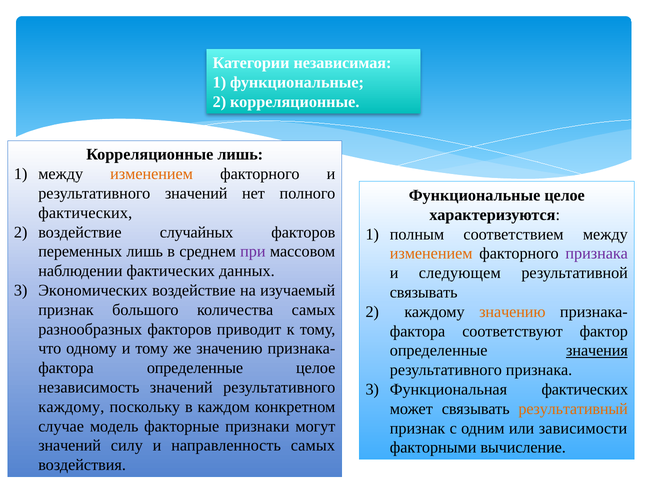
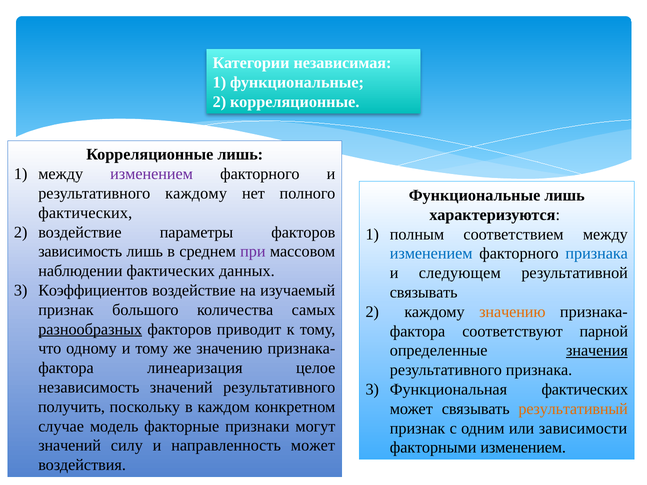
изменением colour: orange -> purple (152, 174)
результативного значений: значений -> каждому (196, 194)
Функциональные целое: целое -> лишь (565, 195)
случайных: случайных -> параметры (197, 232)
переменных: переменных -> зависимость (80, 252)
изменением colour: orange -> blue (431, 254)
признака colour: purple -> blue (597, 254)
Экономических: Экономических -> Коэффициентов (93, 291)
разнообразных underline: none -> present (90, 329)
фактор: фактор -> парной (604, 331)
определенные: определенные -> линеаризация (195, 368)
каждому: каждому -> получить (72, 407)
направленность самых: самых -> может (313, 446)
факторными вычисление: вычисление -> изменением (523, 448)
